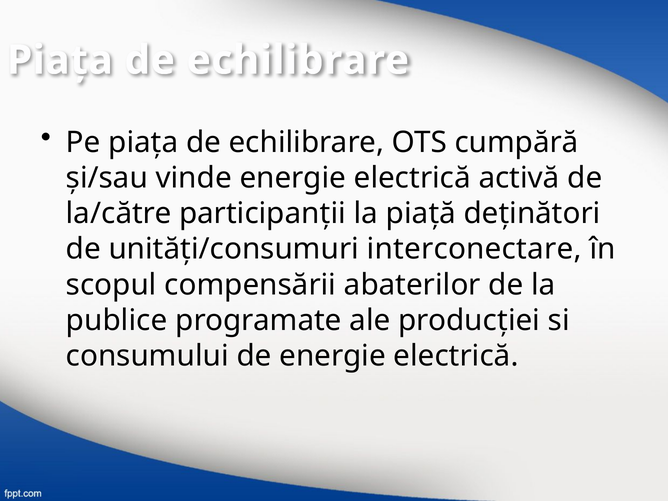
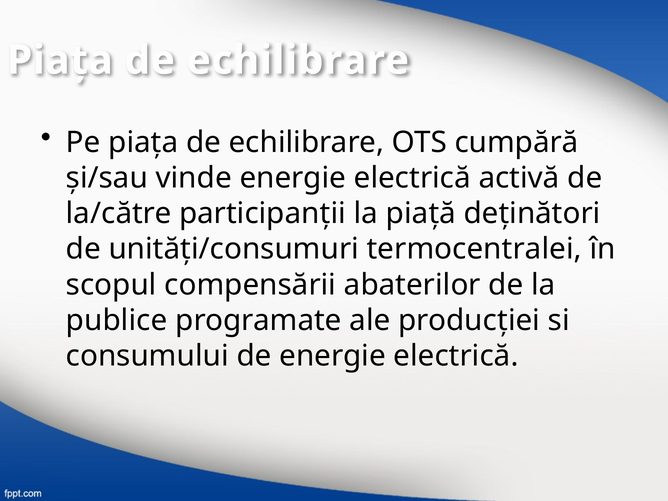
interconectare: interconectare -> termocentralei (474, 249)
